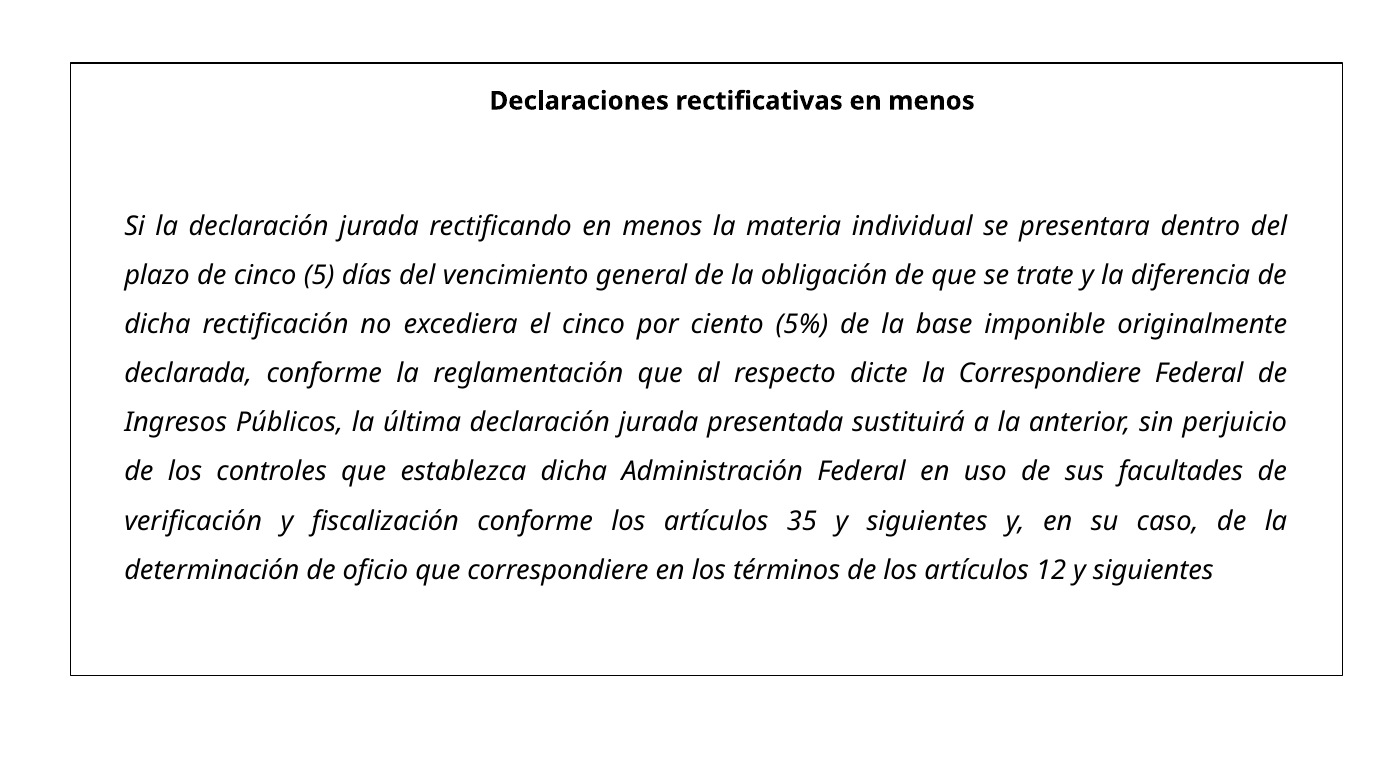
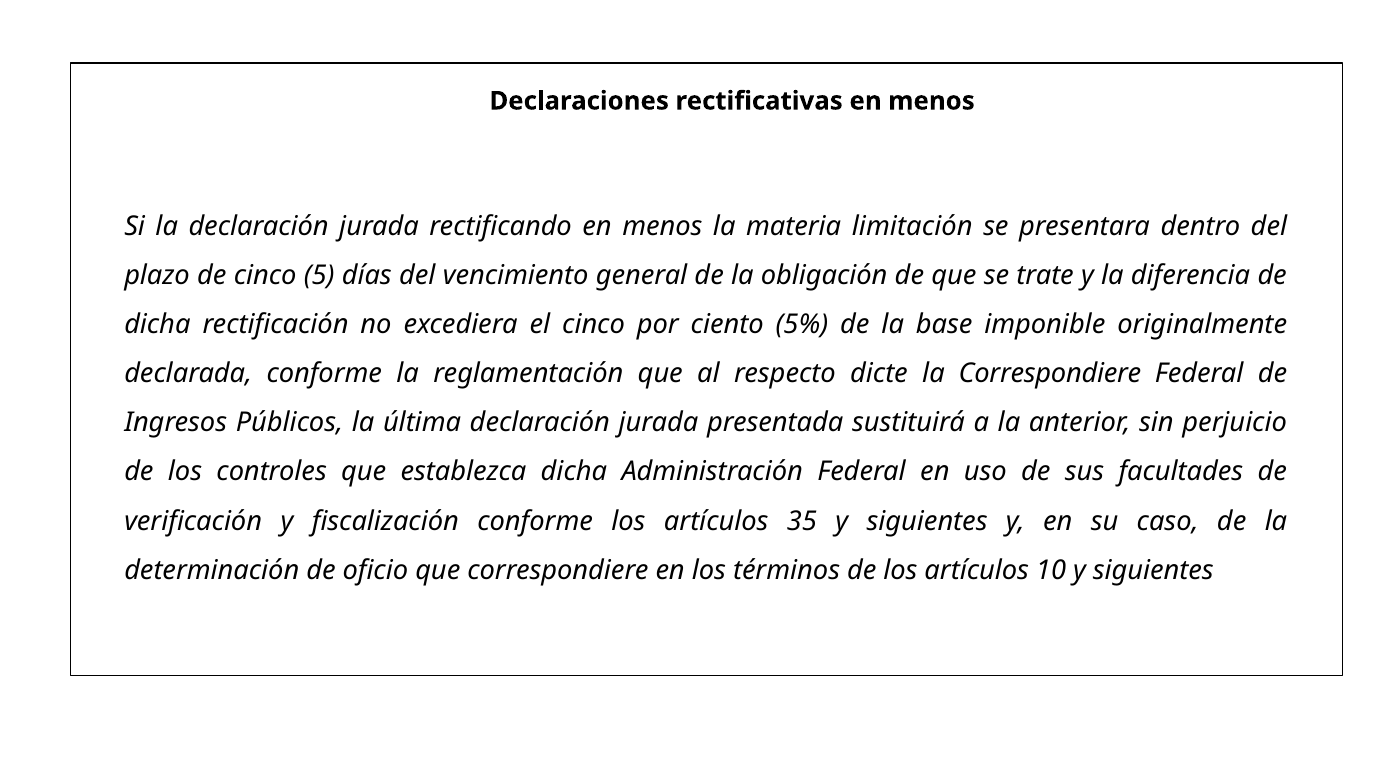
individual: individual -> limitación (912, 227)
12: 12 -> 10 (1051, 570)
